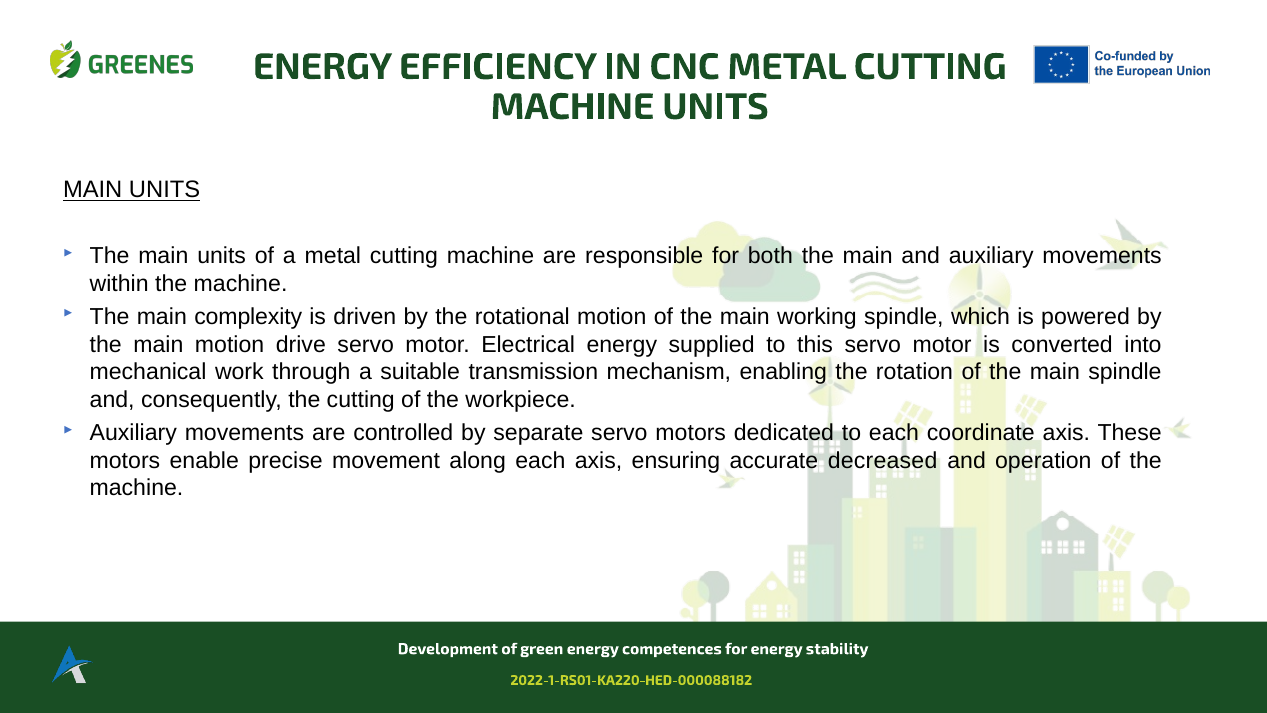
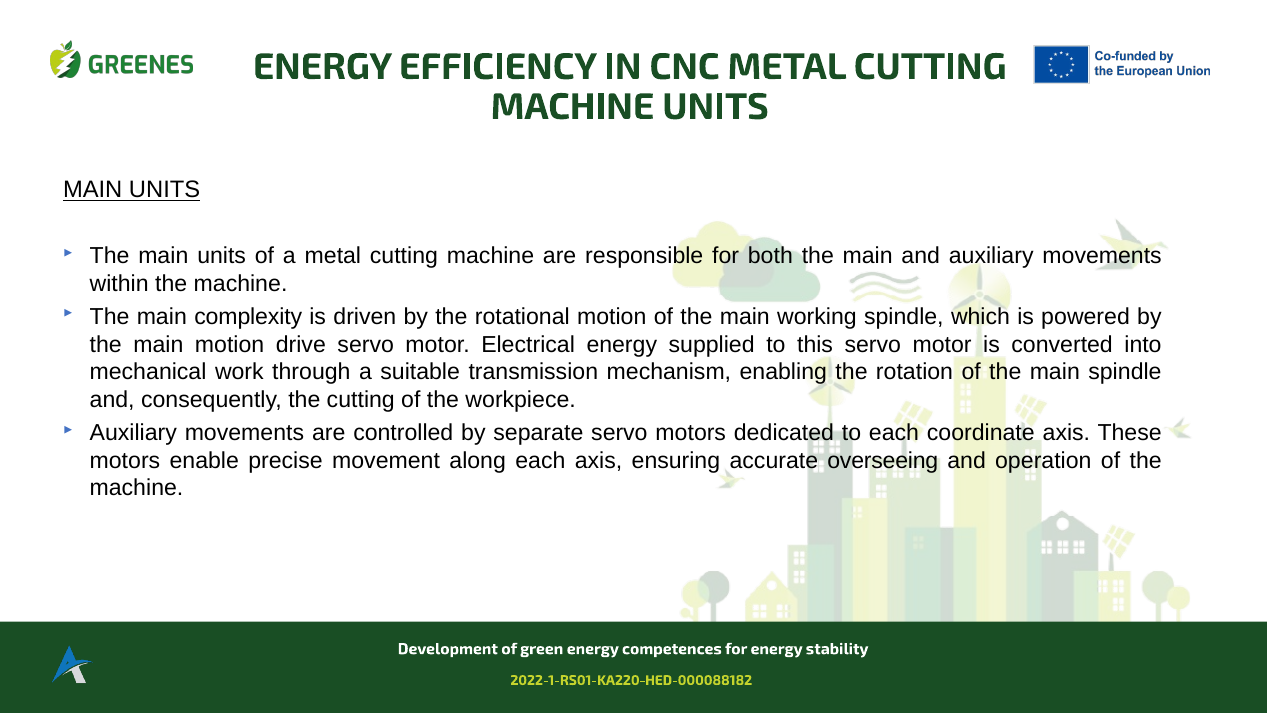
decreased: decreased -> overseeing (883, 460)
